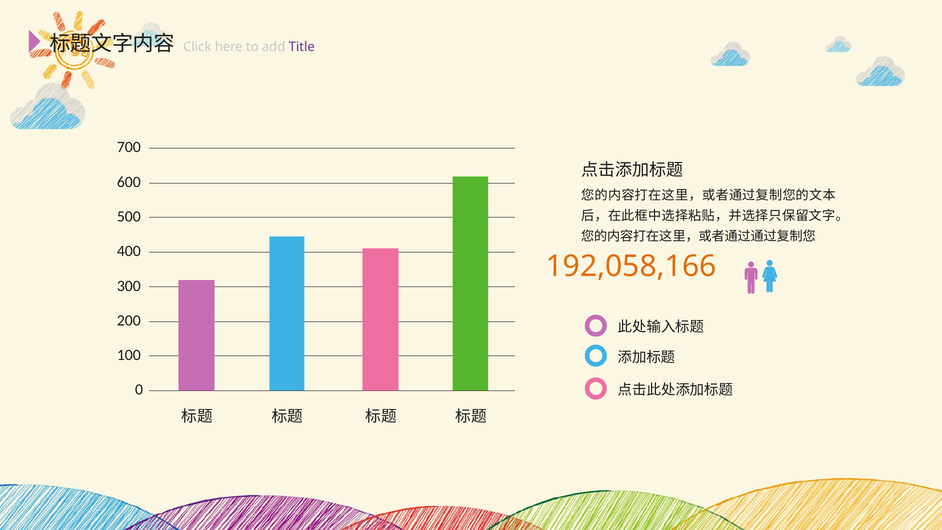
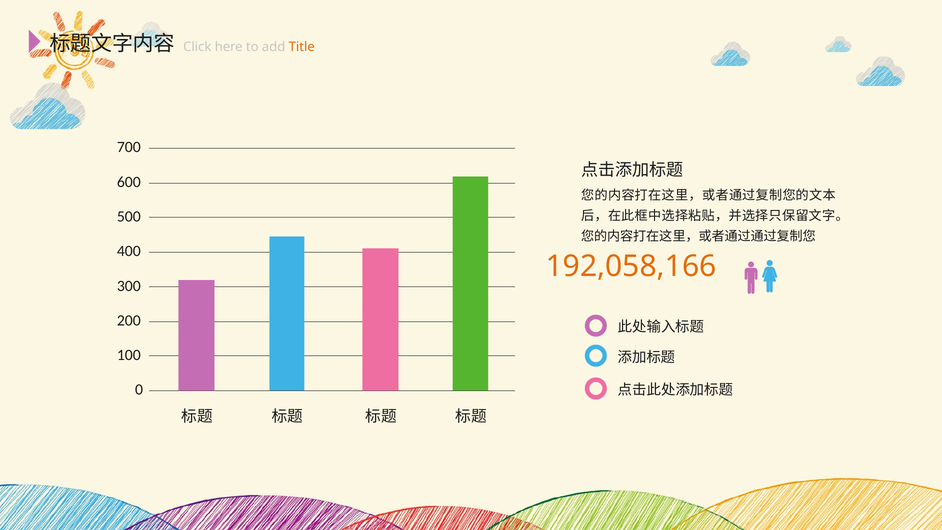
Title colour: purple -> orange (302, 47)
